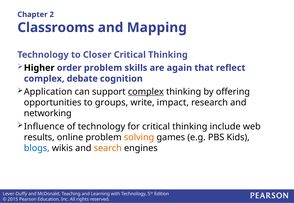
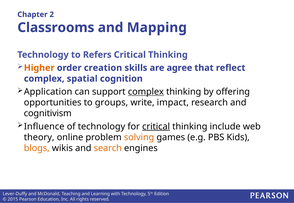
Closer: Closer -> Refers (97, 55)
Higher colour: black -> orange (39, 68)
order problem: problem -> creation (103, 68)
again: again -> agree (179, 68)
debate: debate -> spatial (82, 79)
networking: networking -> cognitivism (48, 114)
critical underline: none -> present (156, 127)
results: results -> theory (39, 138)
blogs colour: blue -> orange (37, 149)
